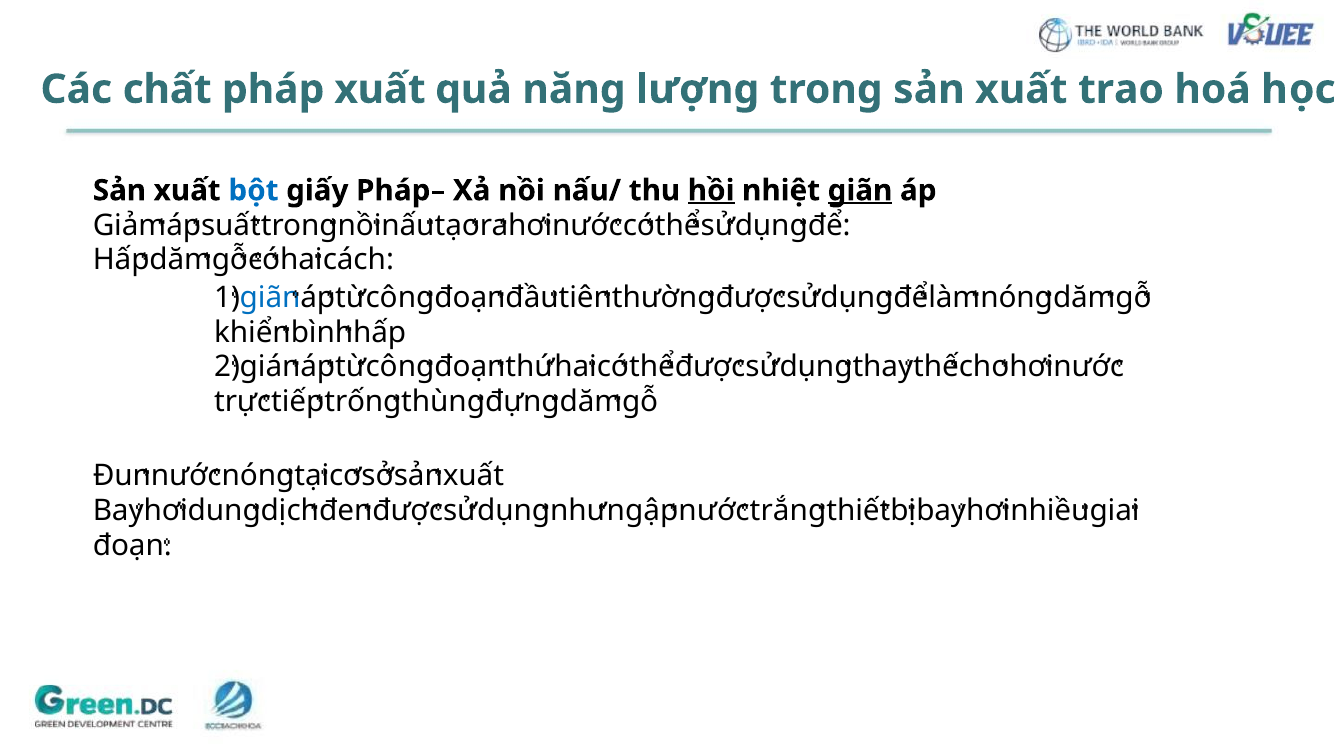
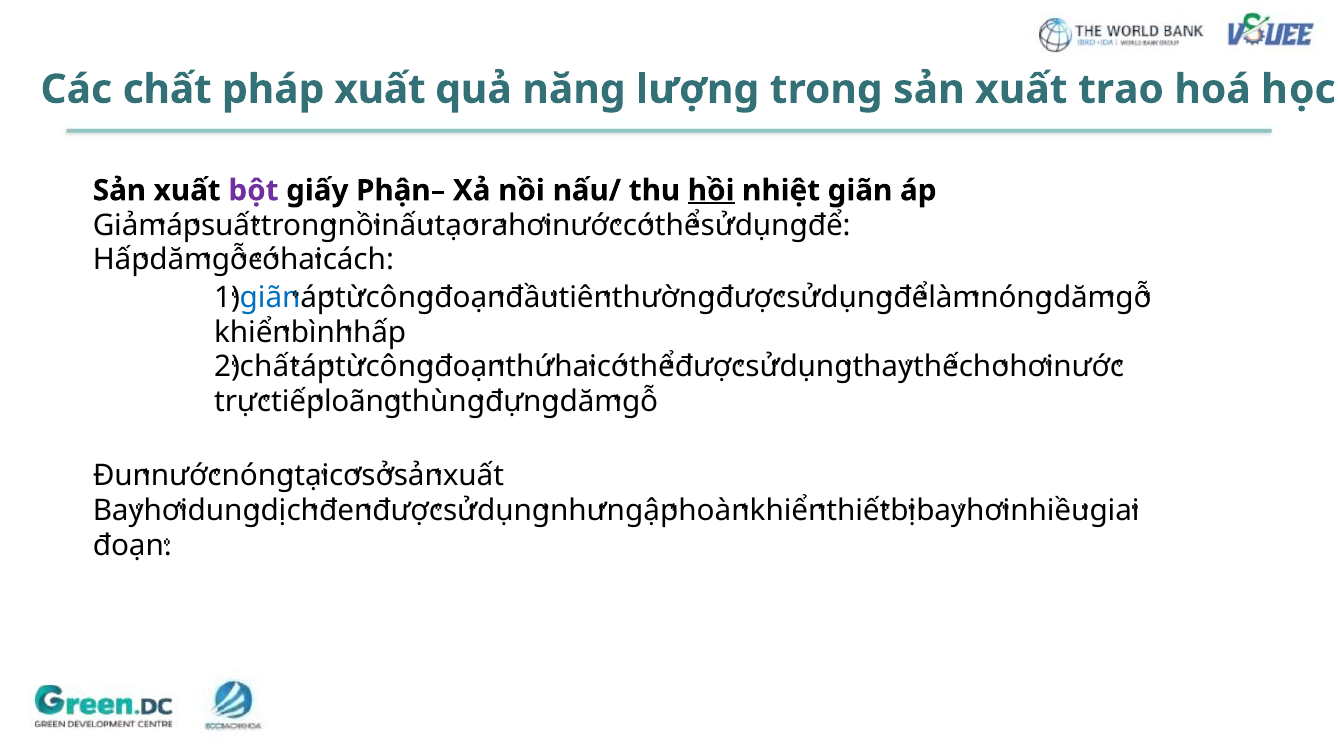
bột colour: blue -> purple (253, 190)
Pháp–: Pháp– -> Phận– (401, 190)
giãn underline: present -> none (860, 190)
gián: gián -> chất (270, 367)
trống: trống -> loãng (363, 402)
nước: nước -> hoàn (714, 511)
trắng: trắng -> khiển (788, 511)
